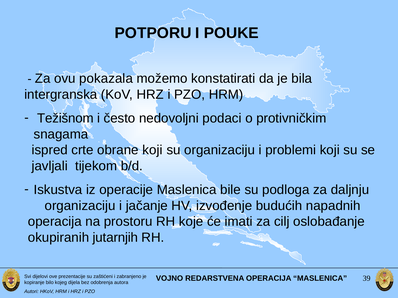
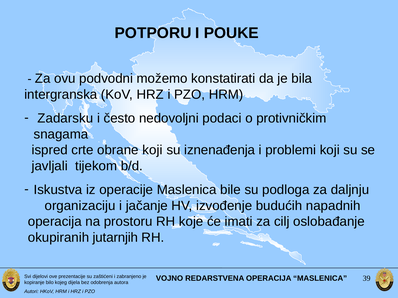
pokazala: pokazala -> podvodni (106, 79)
Težišnom: Težišnom -> Zadarsku (65, 118)
su organizaciju: organizaciju -> iznenađenja (220, 150)
